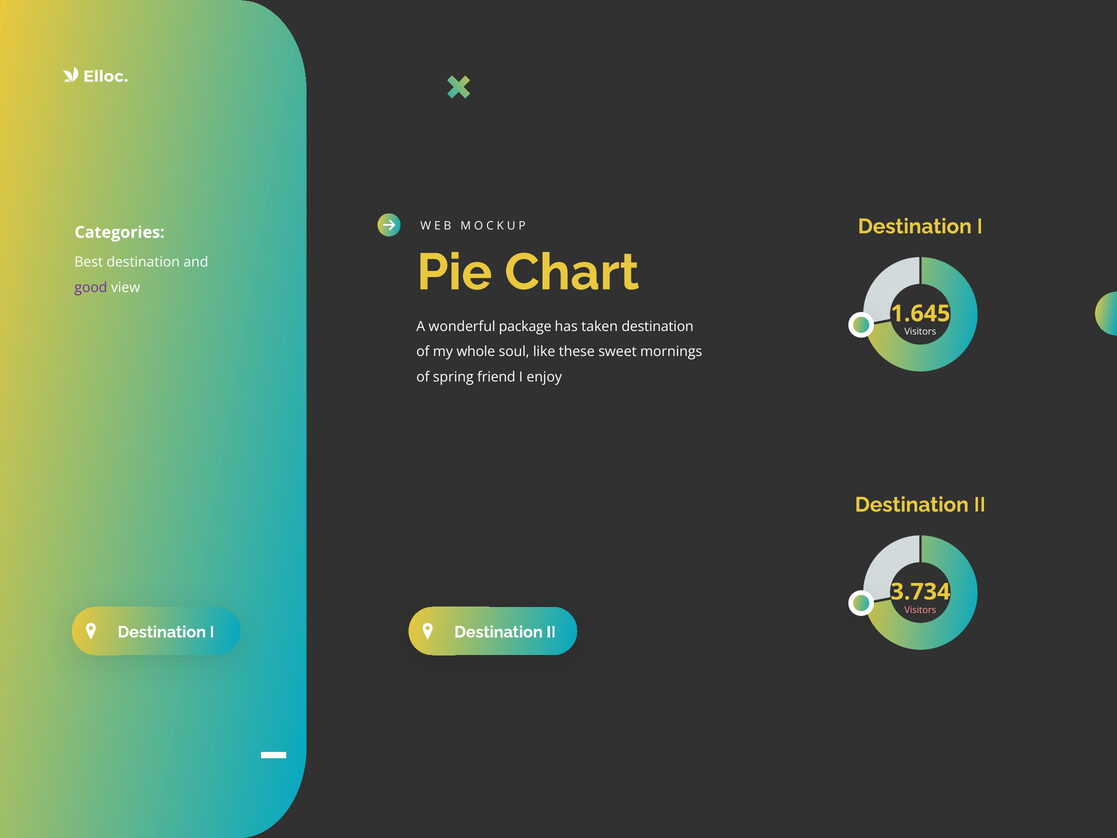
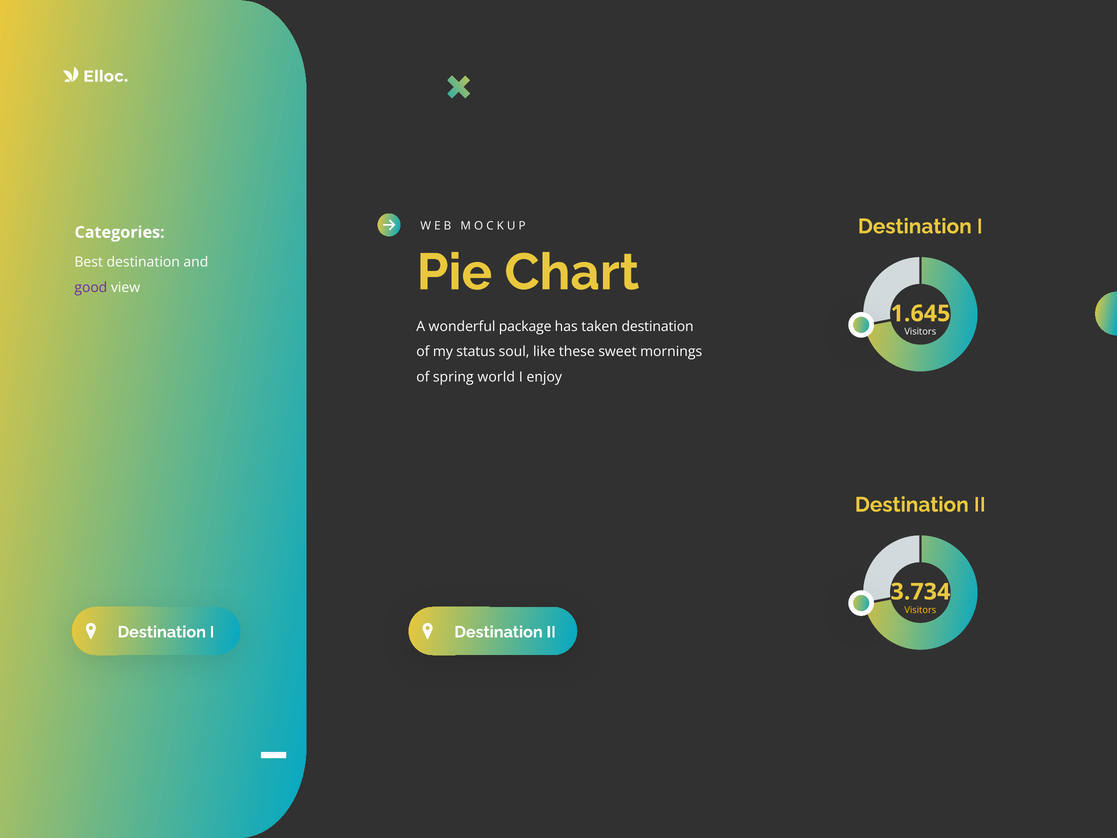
whole: whole -> status (476, 352)
friend: friend -> world (496, 377)
Visitors colour: pink -> yellow (920, 610)
